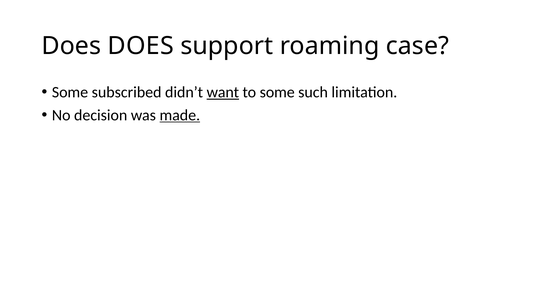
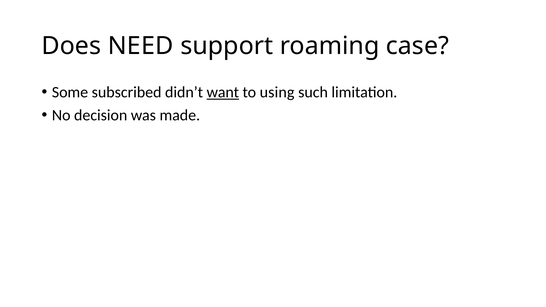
Does DOES: DOES -> NEED (141, 46)
to some: some -> using (277, 92)
made underline: present -> none (180, 115)
